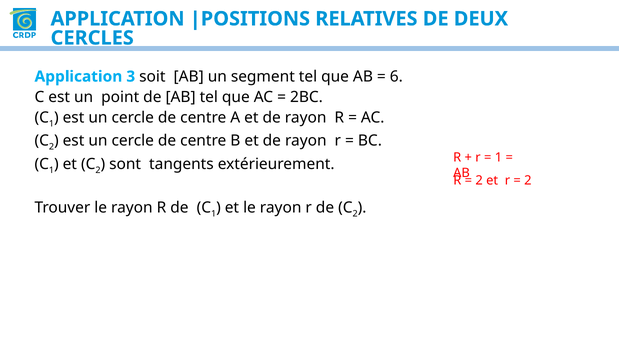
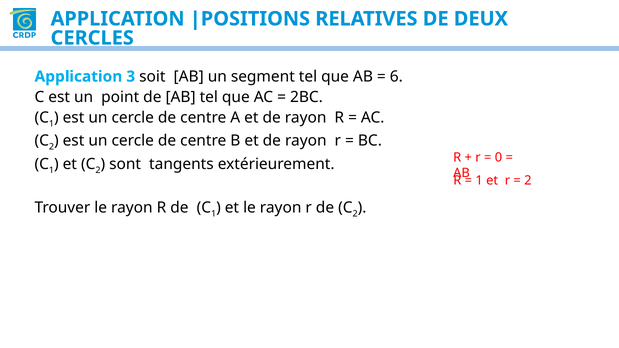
1: 1 -> 0 (498, 158)
2: 2 -> 1 (479, 181)
